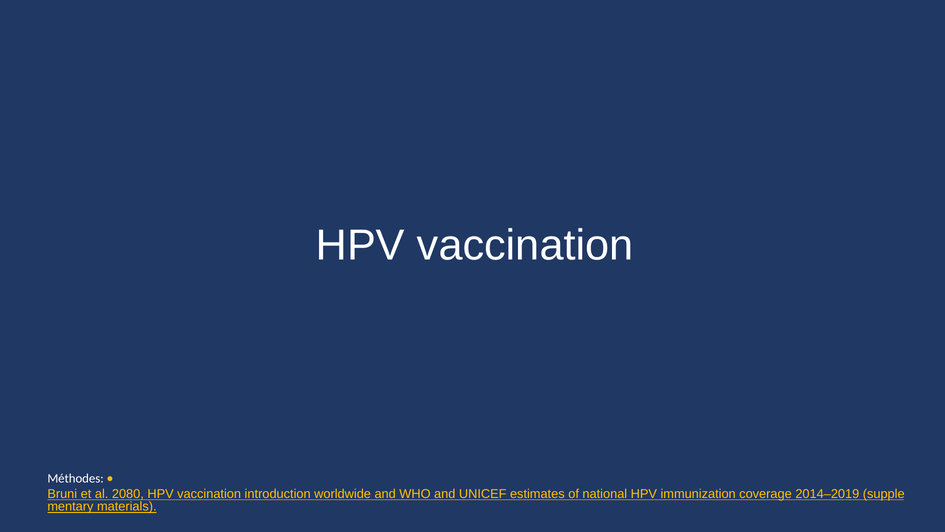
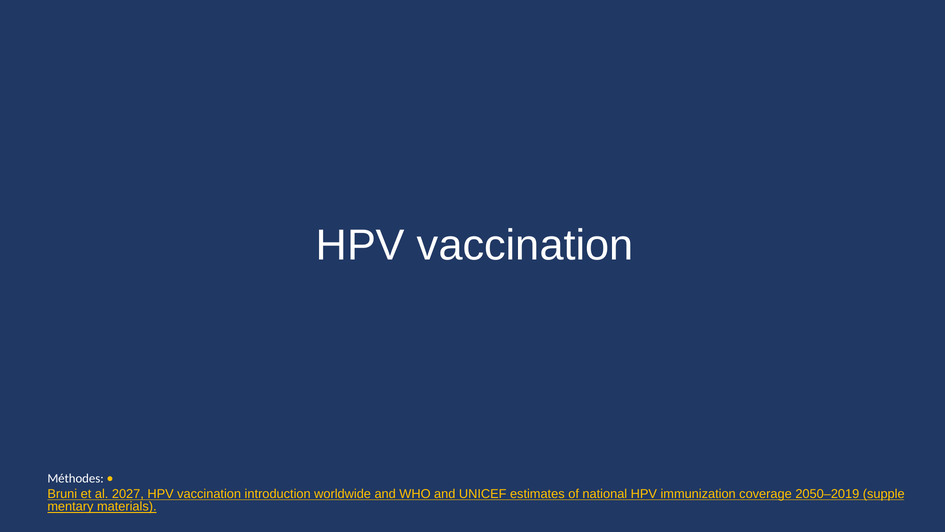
2080: 2080 -> 2027 (128, 494)
2014–2019: 2014–2019 -> 2050–2019 (827, 494)
